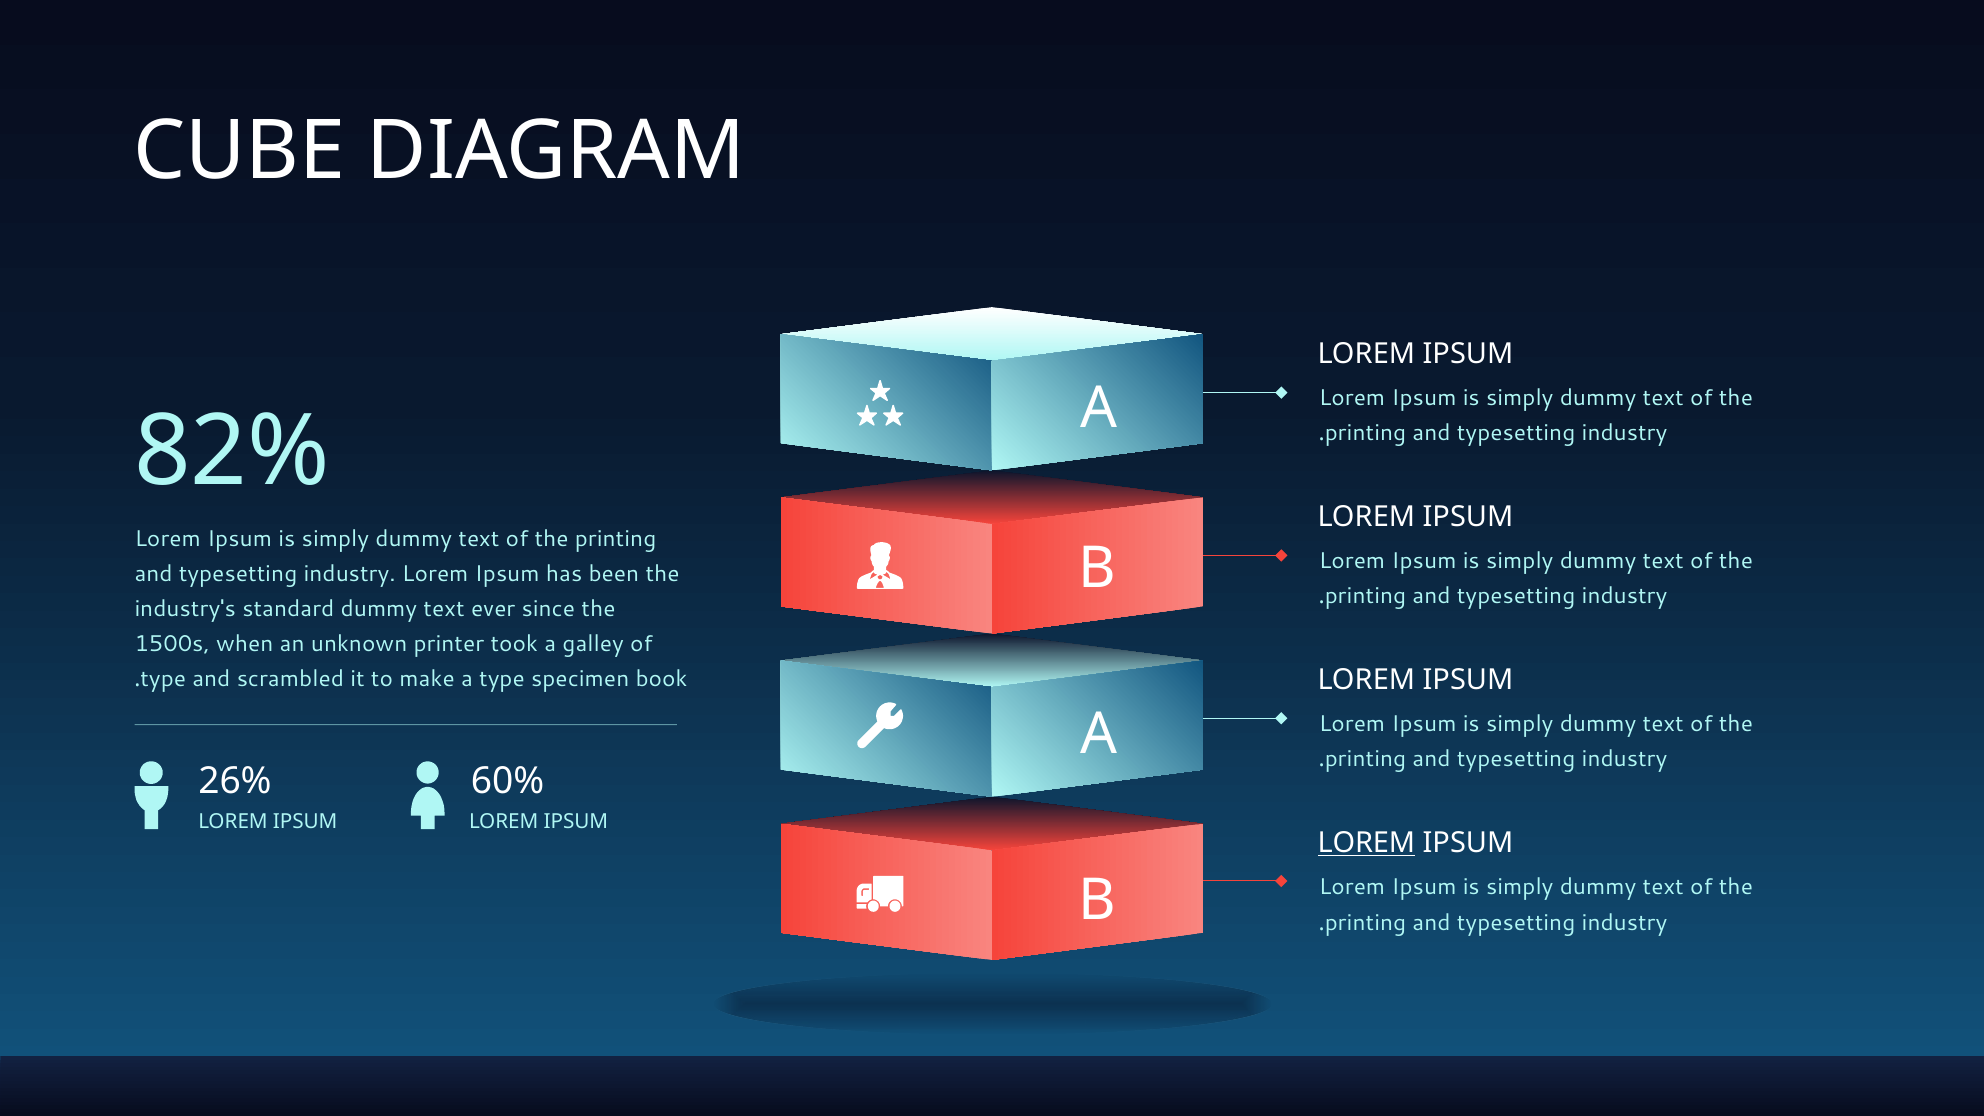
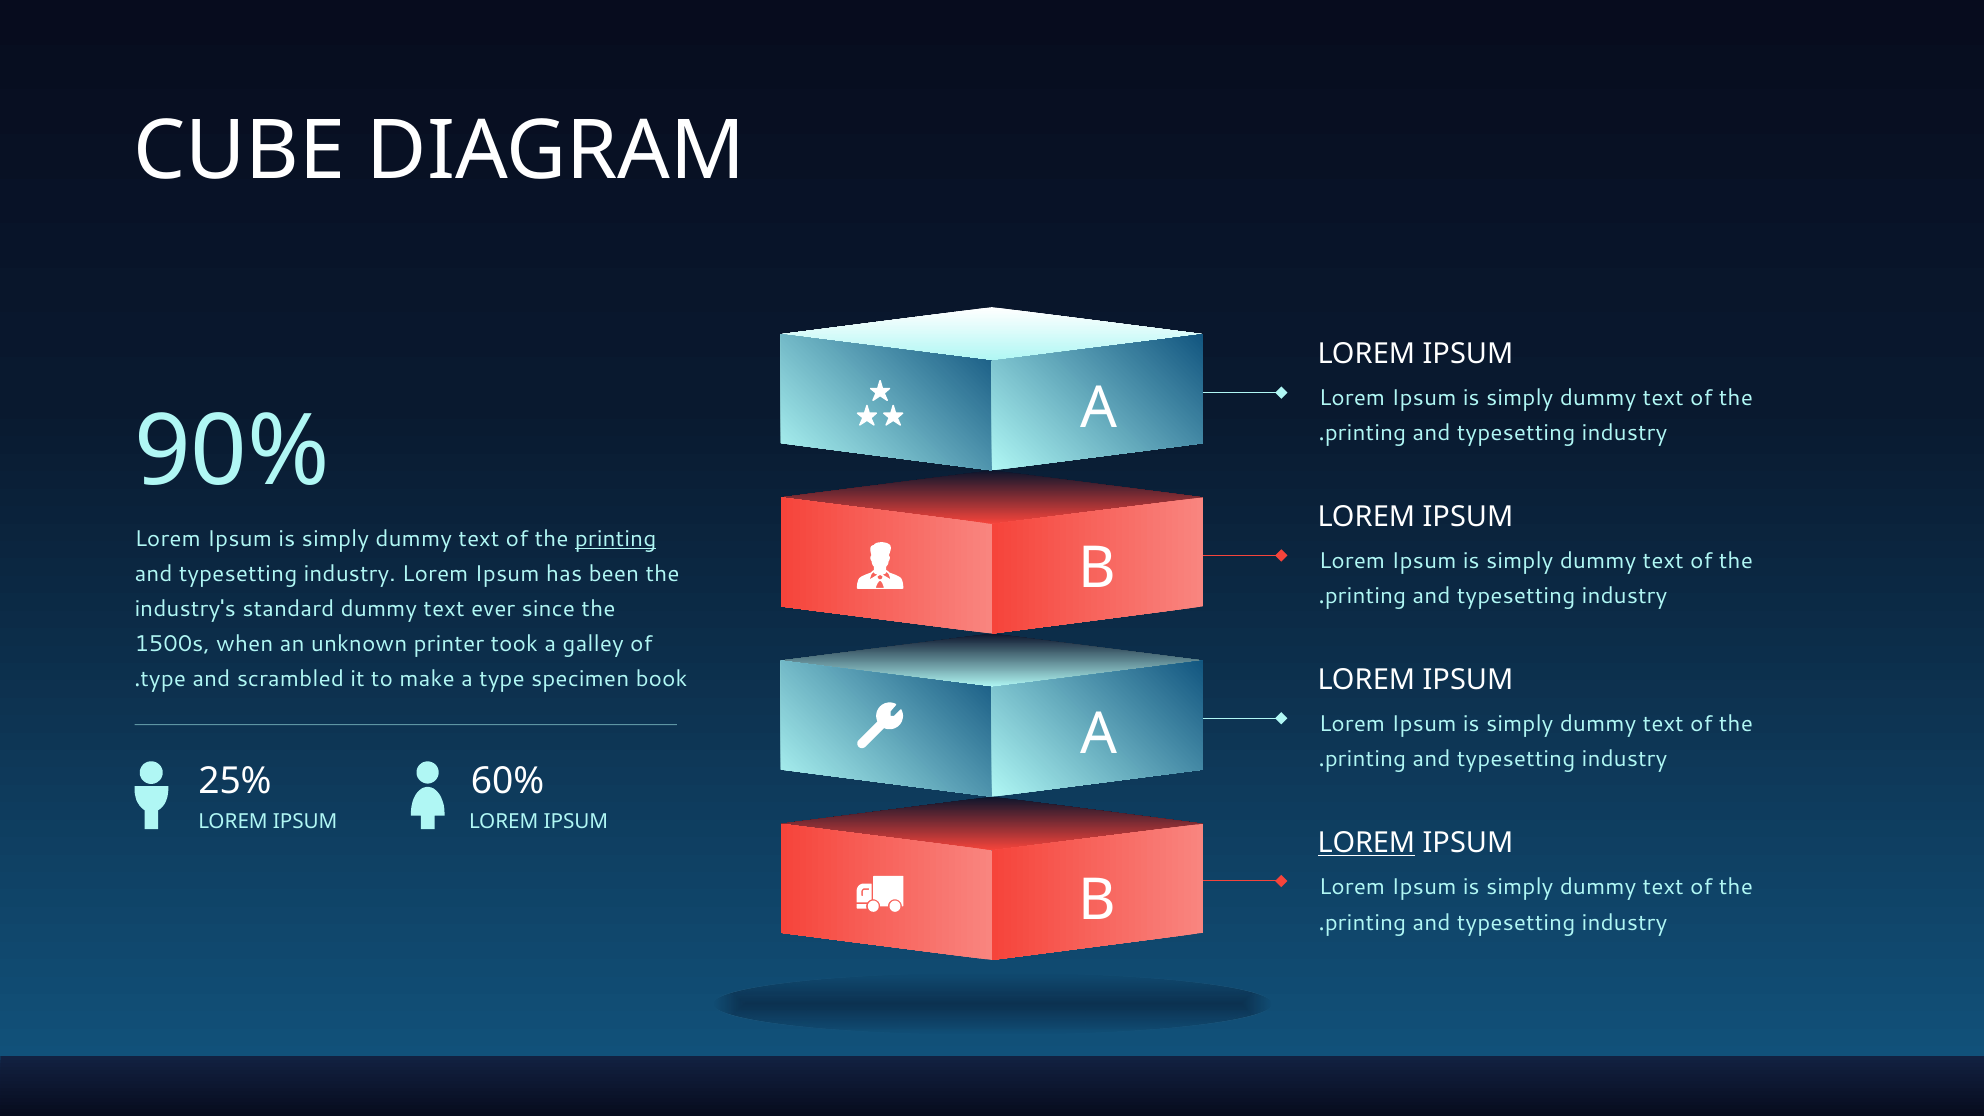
82%: 82% -> 90% (232, 452)
printing underline: none -> present (616, 539)
26%: 26% -> 25% (235, 781)
